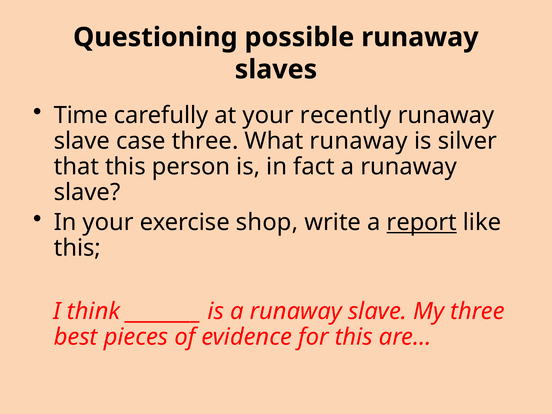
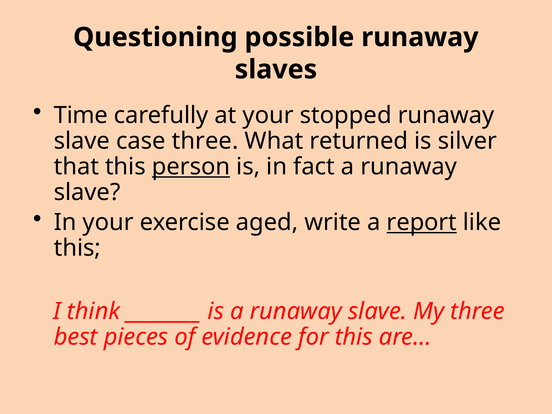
recently: recently -> stopped (346, 115)
What runaway: runaway -> returned (359, 141)
person underline: none -> present (191, 167)
shop: shop -> aged (267, 222)
